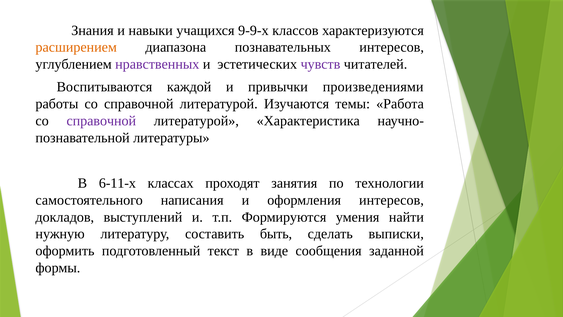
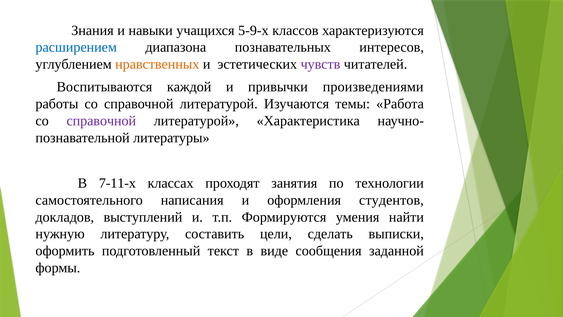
9-9-х: 9-9-х -> 5-9-х (253, 30)
расширением colour: orange -> blue (76, 47)
нравственных colour: purple -> orange (157, 64)
6-11-х: 6-11-х -> 7-11-х (117, 183)
оформления интересов: интересов -> студентов (391, 200)
быть: быть -> цели (276, 234)
